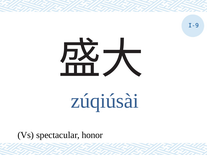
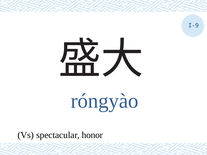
zúqiúsài: zúqiúsài -> róngyào (105, 101)
